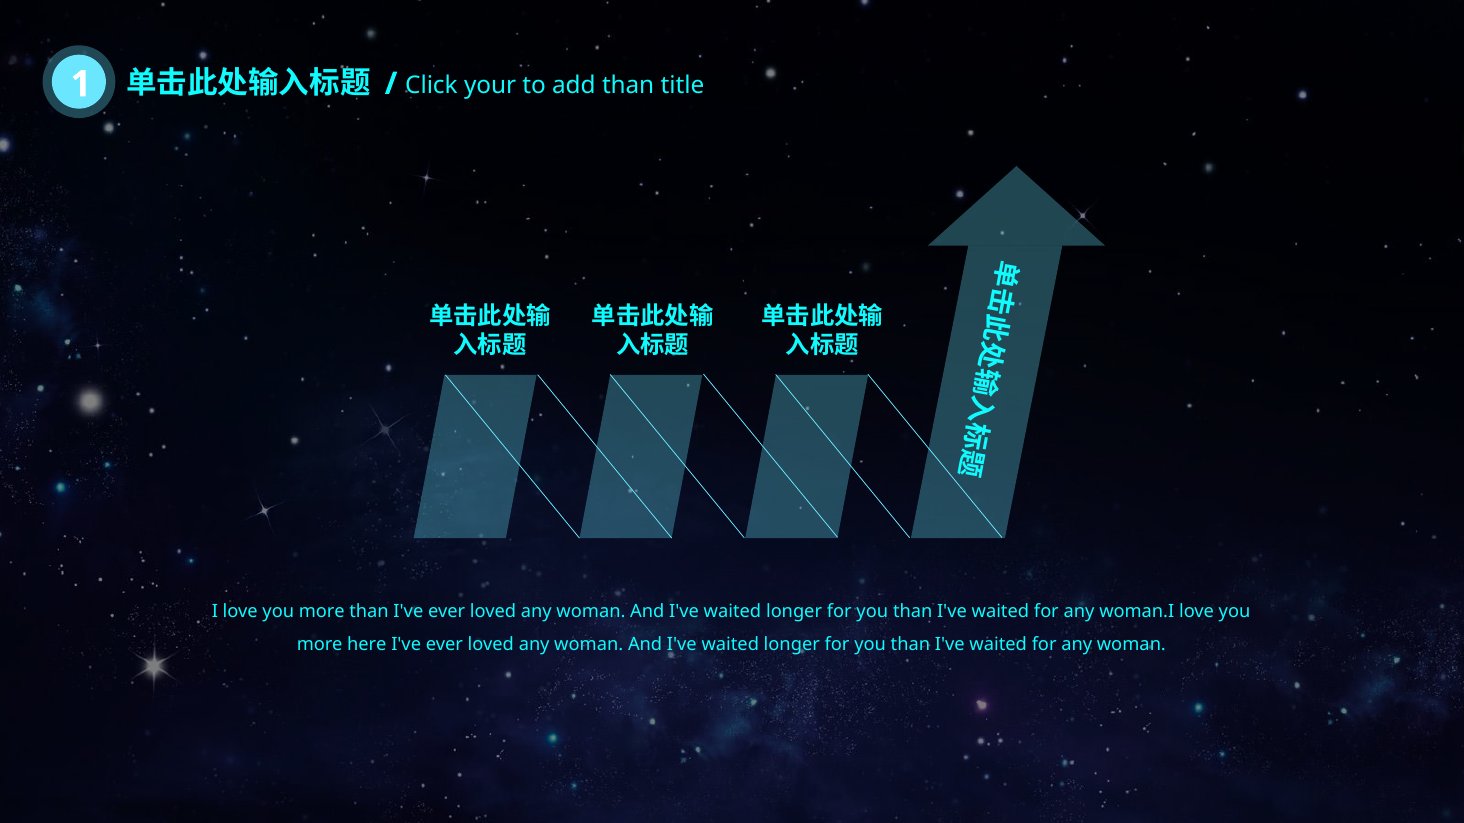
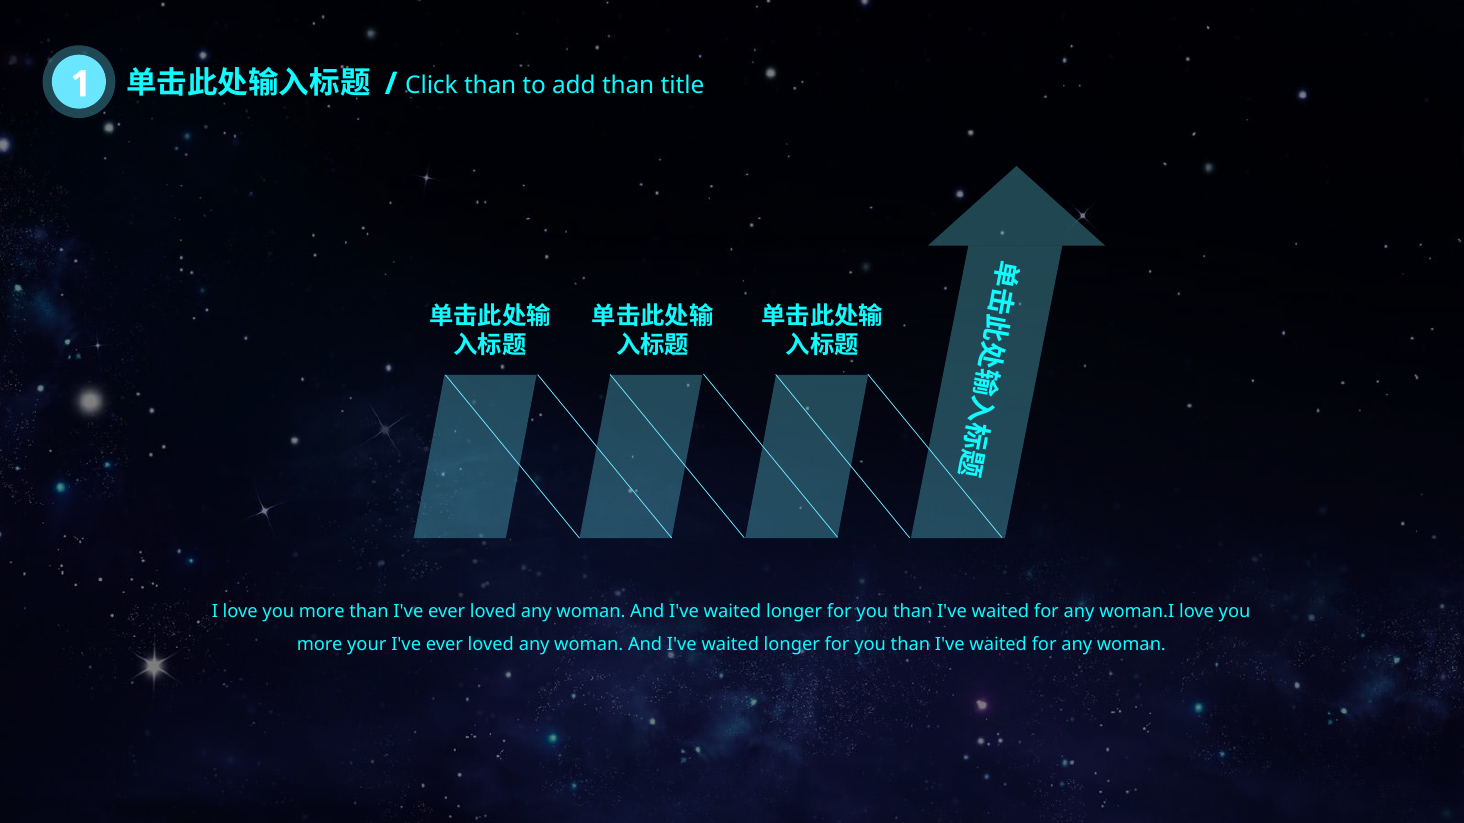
Click your: your -> than (490, 86)
here: here -> your (367, 644)
